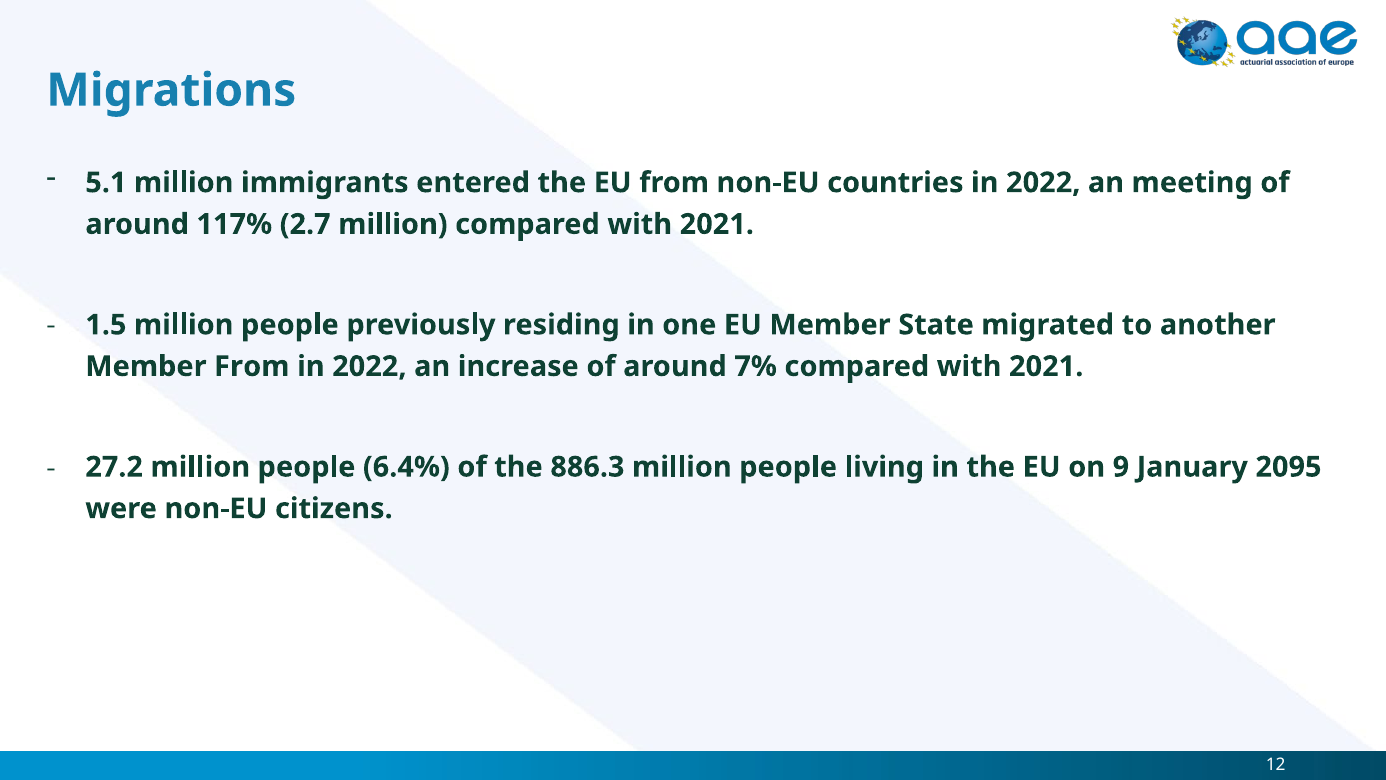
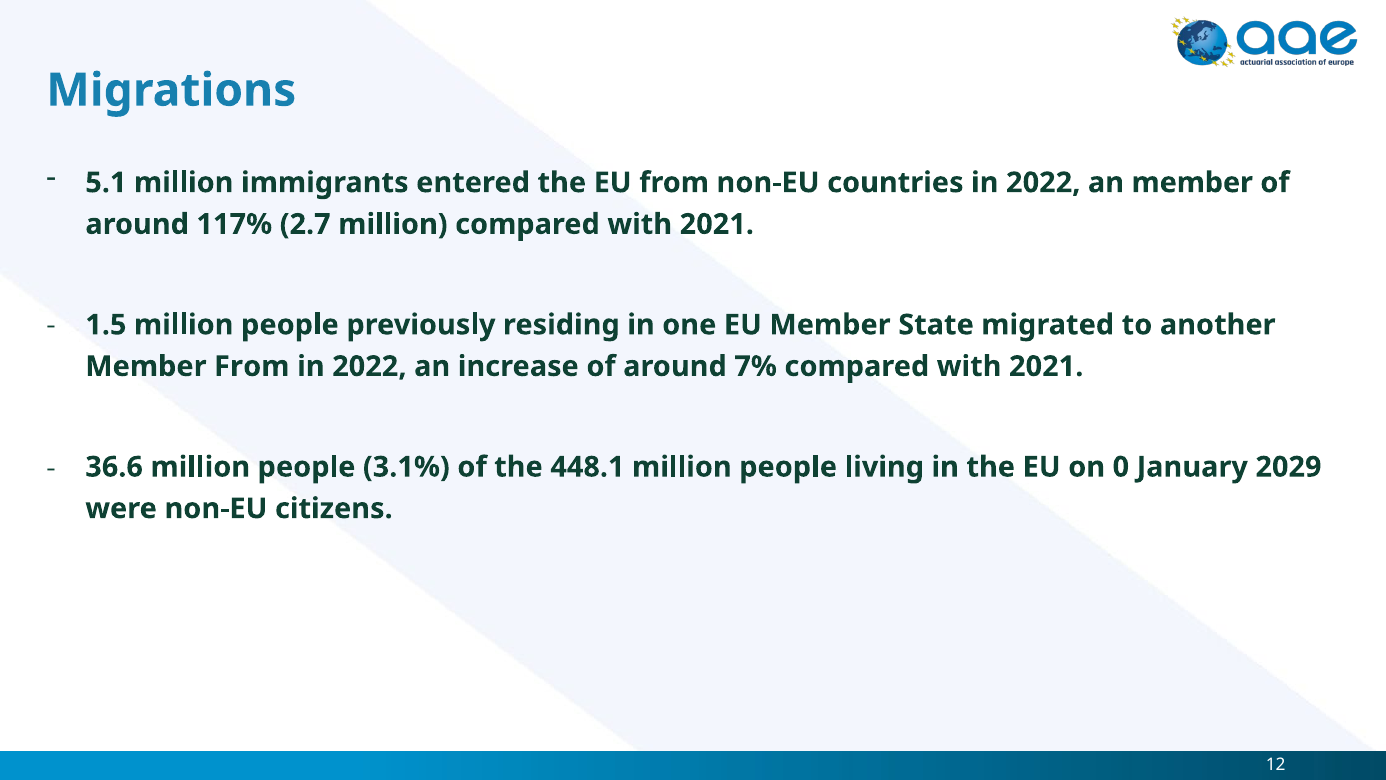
an meeting: meeting -> member (1192, 183)
27.2: 27.2 -> 36.6 (114, 467)
6.4%: 6.4% -> 3.1% (406, 467)
886.3: 886.3 -> 448.1 (587, 467)
9: 9 -> 0 (1121, 467)
2095: 2095 -> 2029 (1288, 467)
